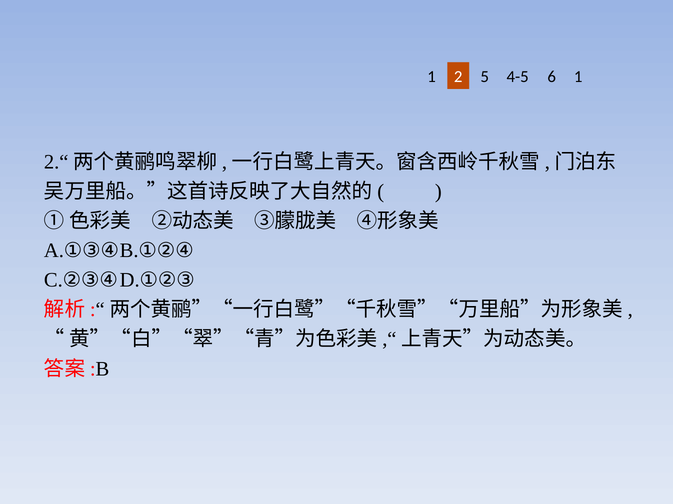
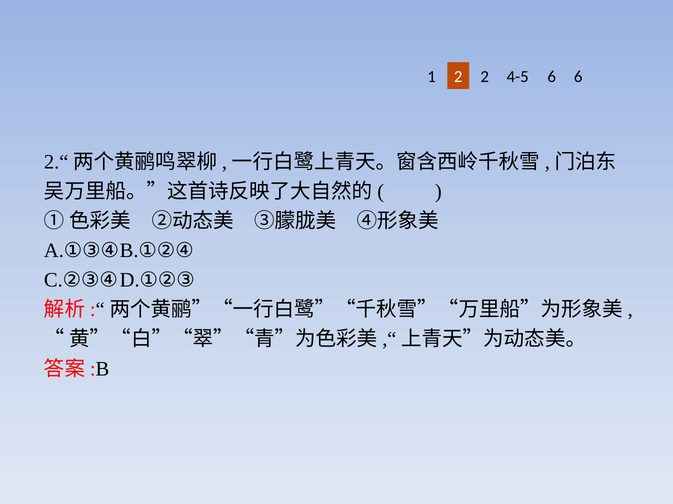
2 5: 5 -> 2 (485, 77)
6 1: 1 -> 6 (578, 77)
